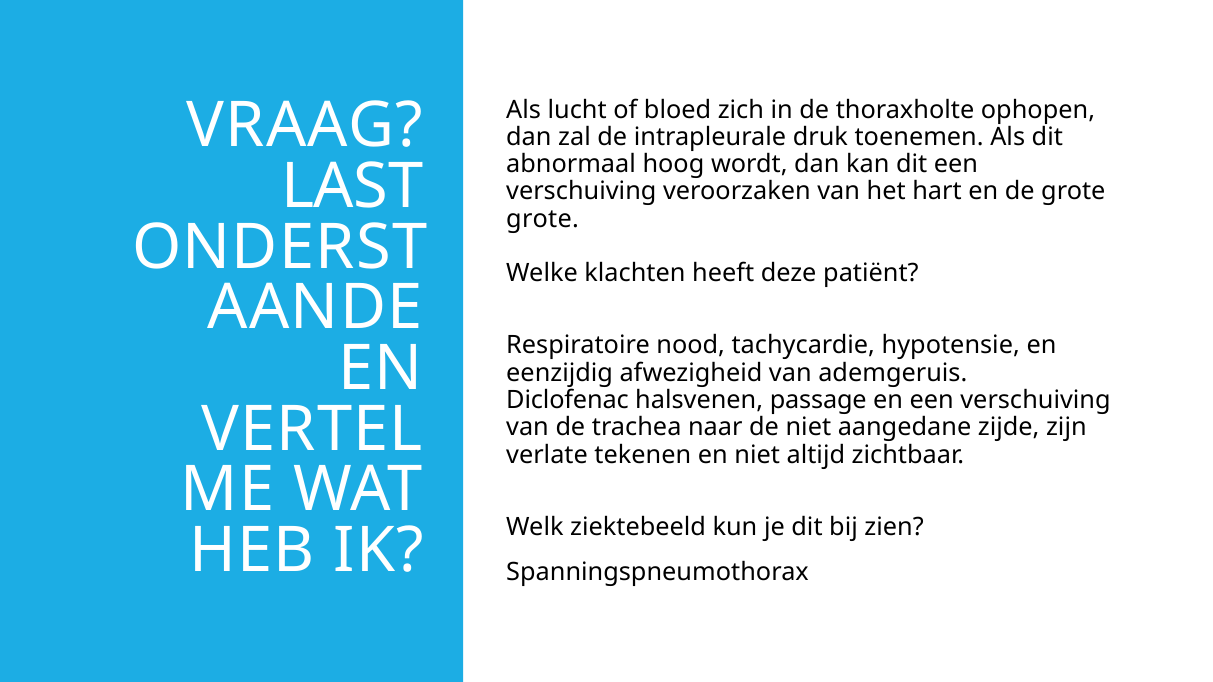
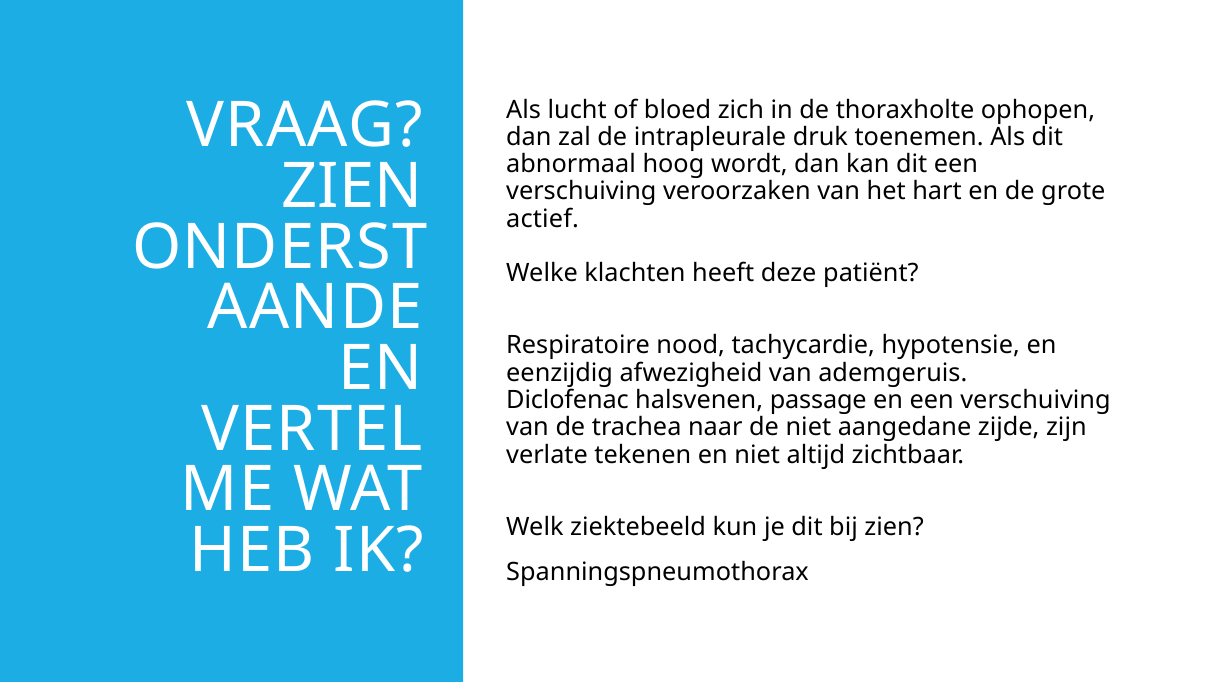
LAST: LAST -> ZIEN (352, 187)
grote: grote -> actief (543, 219)
